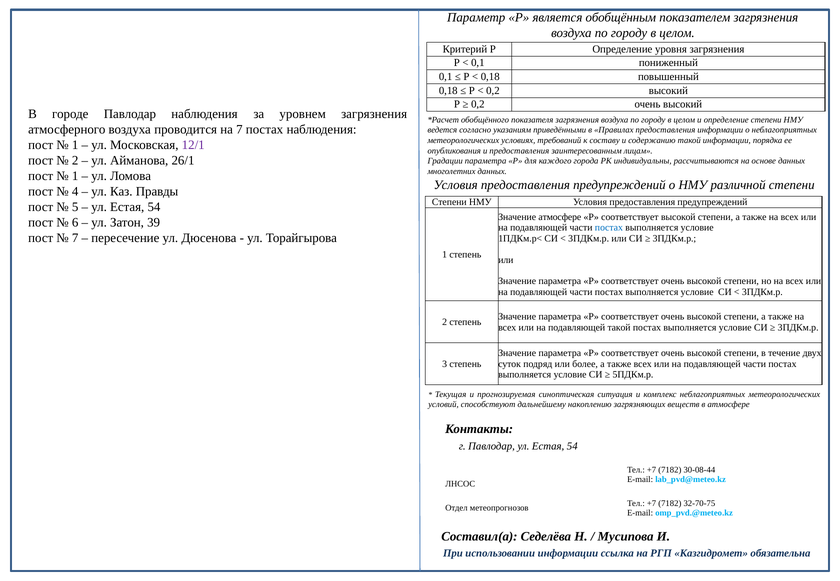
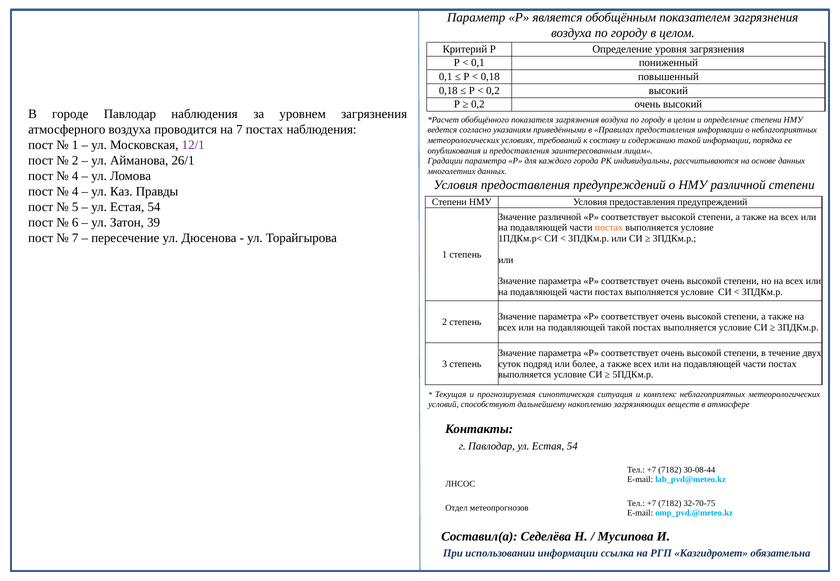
1: 1 -> 4 (75, 176)
Значение атмосфере: атмосфере -> различной (560, 217)
постах colour: blue -> orange (609, 228)
